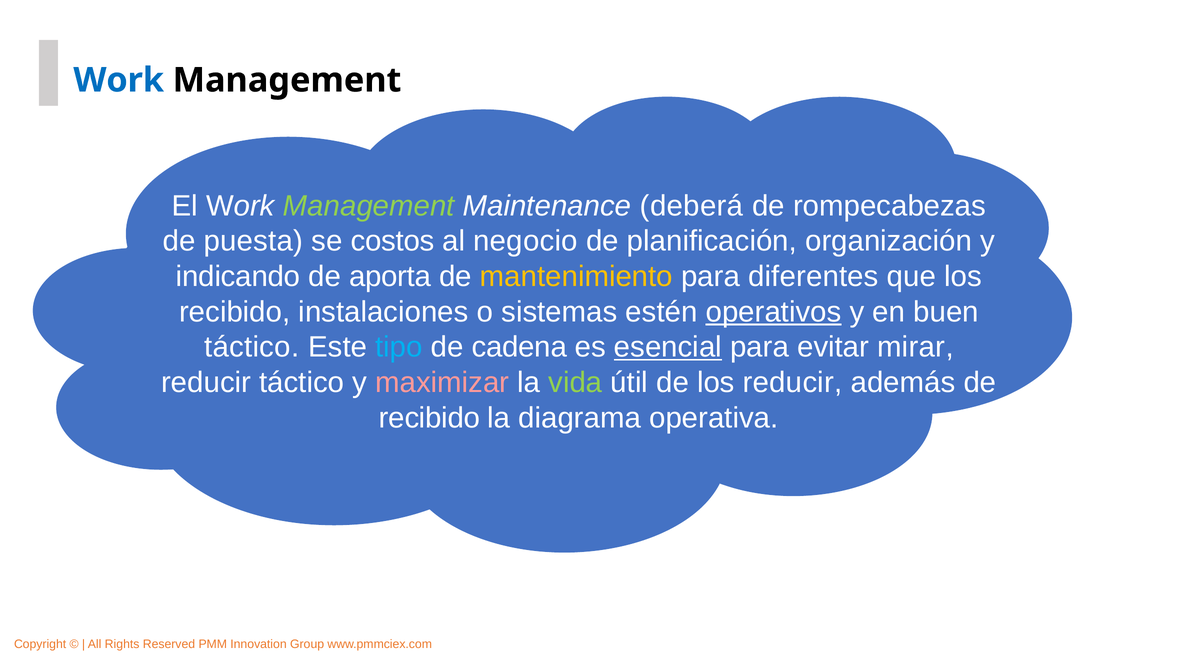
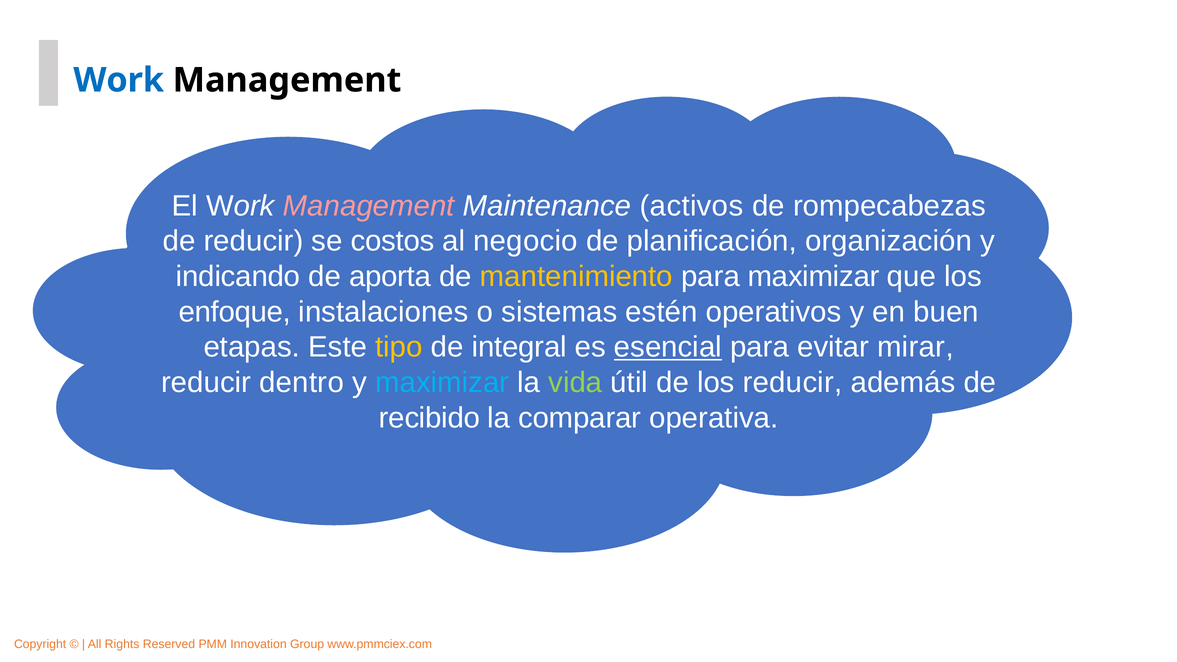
Management colour: light green -> pink (369, 206)
deberá: deberá -> activos (692, 206)
de puesta: puesta -> reducir (254, 241)
para diferentes: diferentes -> maximizar (814, 277)
recibido: recibido -> enfoque (235, 312)
operativos underline: present -> none (774, 312)
táctico: táctico -> etapas (252, 347)
tipo colour: light blue -> yellow (399, 347)
cadena: cadena -> integral (519, 347)
reducir táctico: táctico -> dentro (302, 383)
maximizar colour: pink -> light blue (442, 383)
diagrama: diagrama -> comparar (580, 418)
